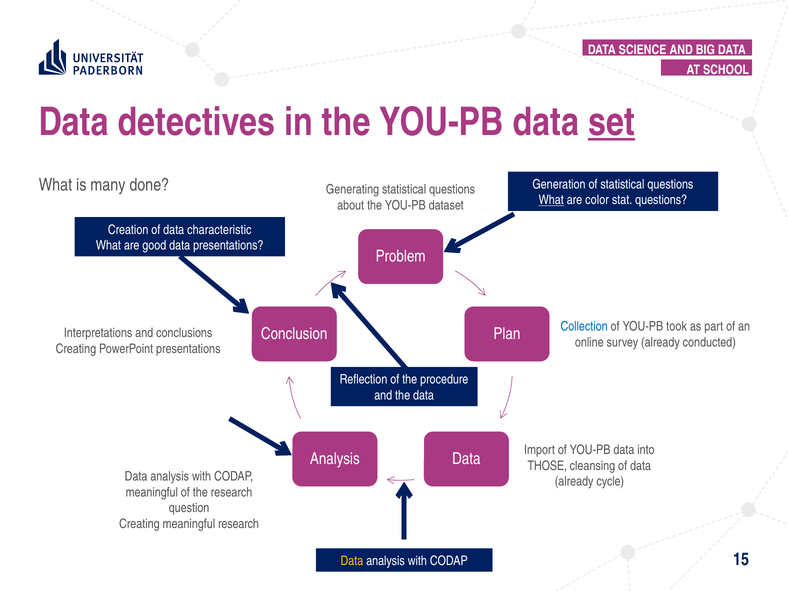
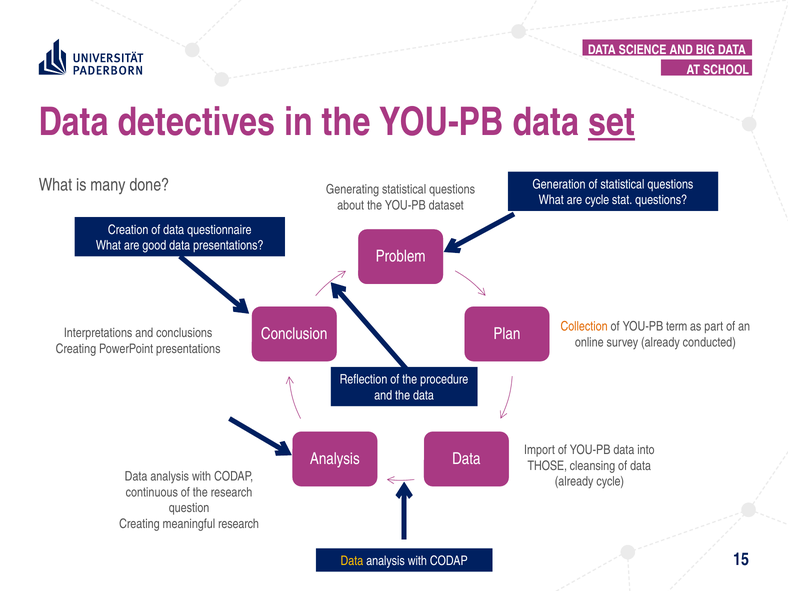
What underline: present -> none (551, 200)
are color: color -> cycle (597, 200)
characteristic: characteristic -> questionnaire (219, 230)
Collection colour: blue -> orange (584, 326)
took: took -> term (677, 326)
meaningful: meaningful -> continuous (152, 492)
